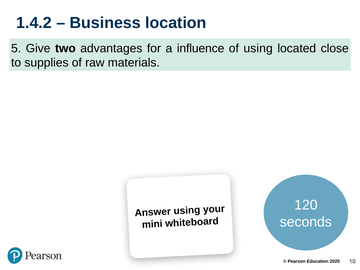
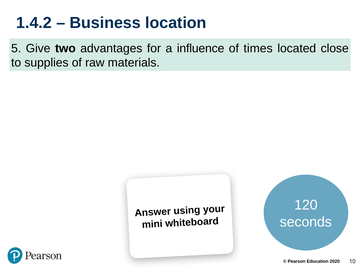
of using: using -> times (258, 48)
